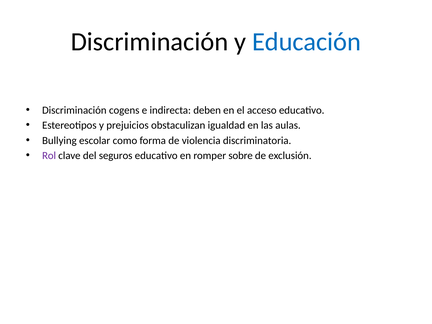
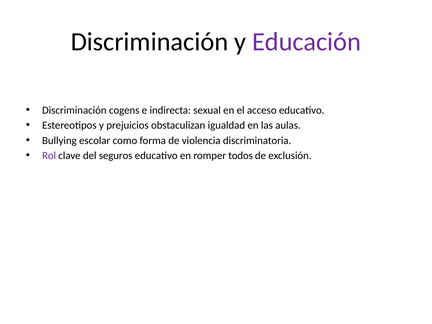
Educación colour: blue -> purple (307, 42)
deben: deben -> sexual (207, 110)
sobre: sobre -> todos (241, 156)
